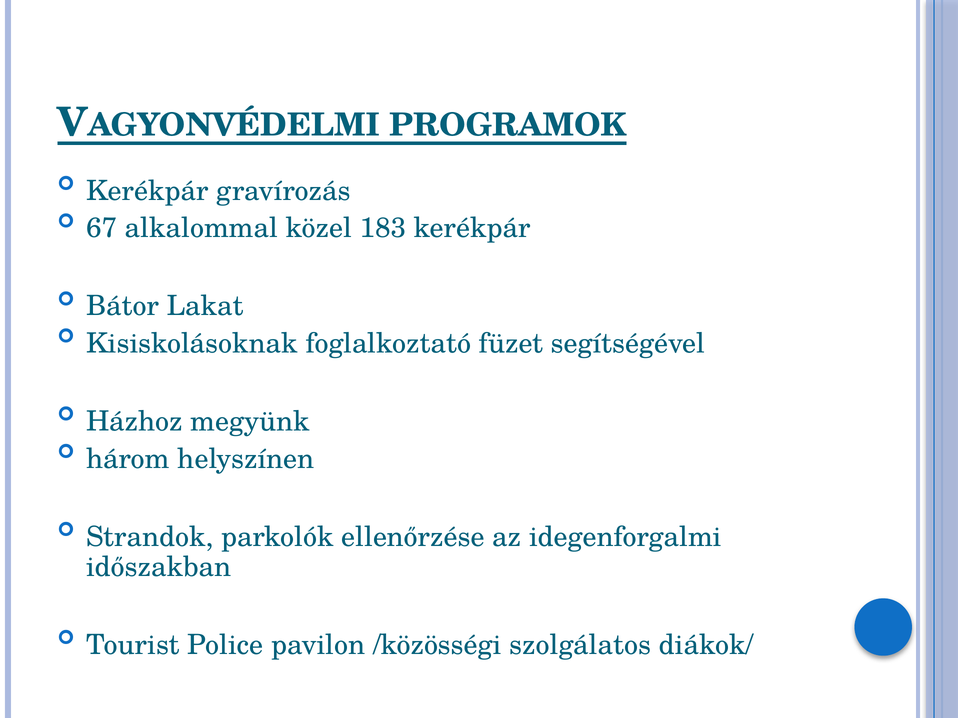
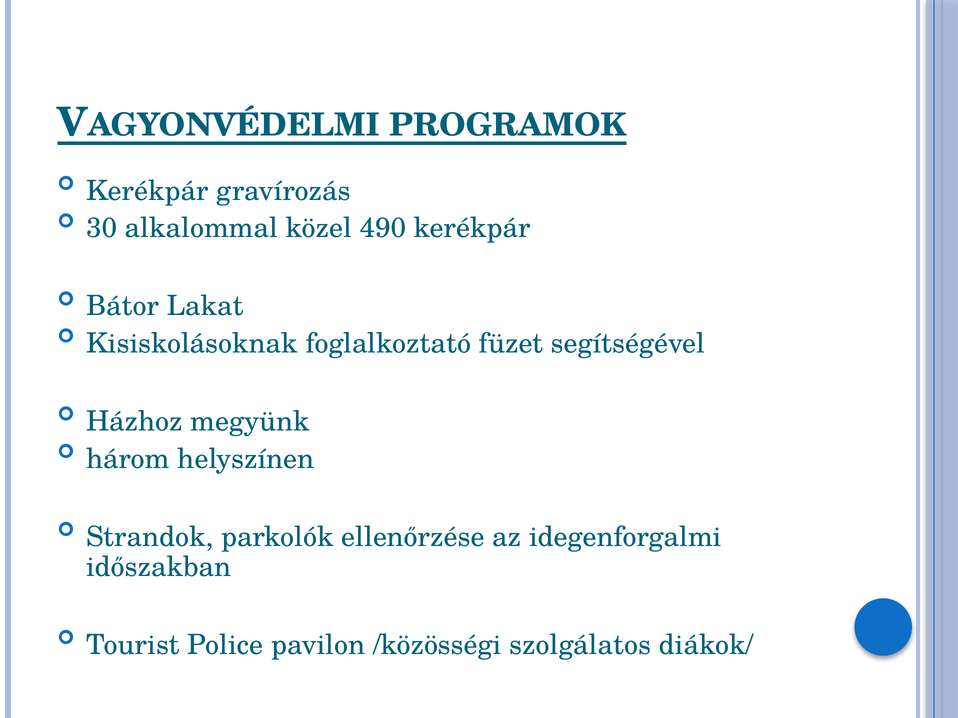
67: 67 -> 30 (102, 228)
183: 183 -> 490 (383, 228)
